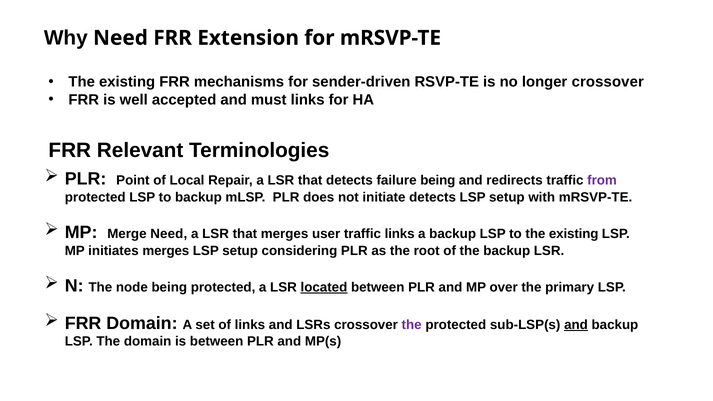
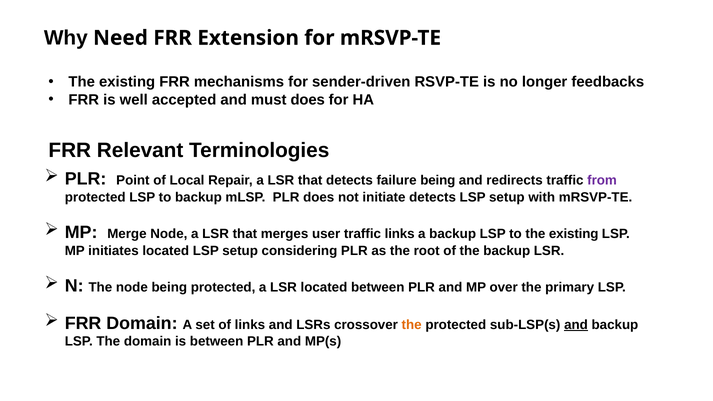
longer crossover: crossover -> feedbacks (608, 82)
must links: links -> does (308, 100)
Merge Need: Need -> Node (169, 234)
initiates merges: merges -> located (166, 251)
located underline: present -> none (324, 287)
the colour: purple -> orange (412, 325)
